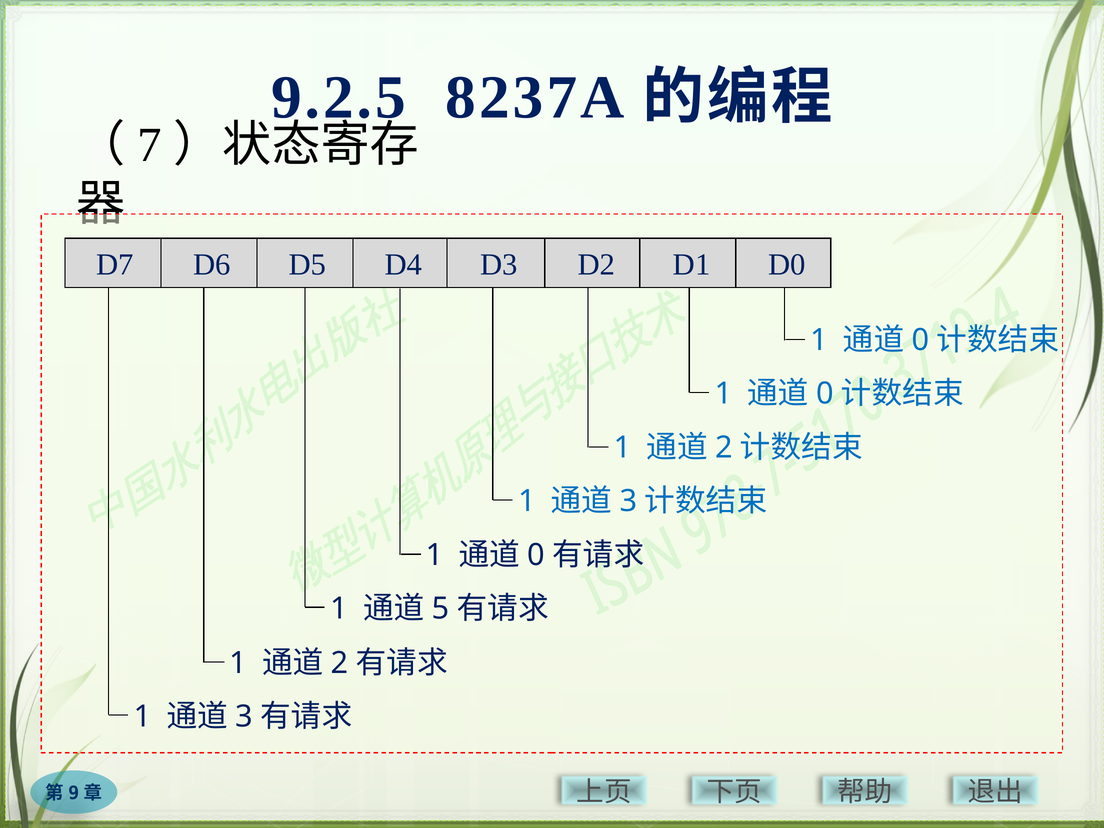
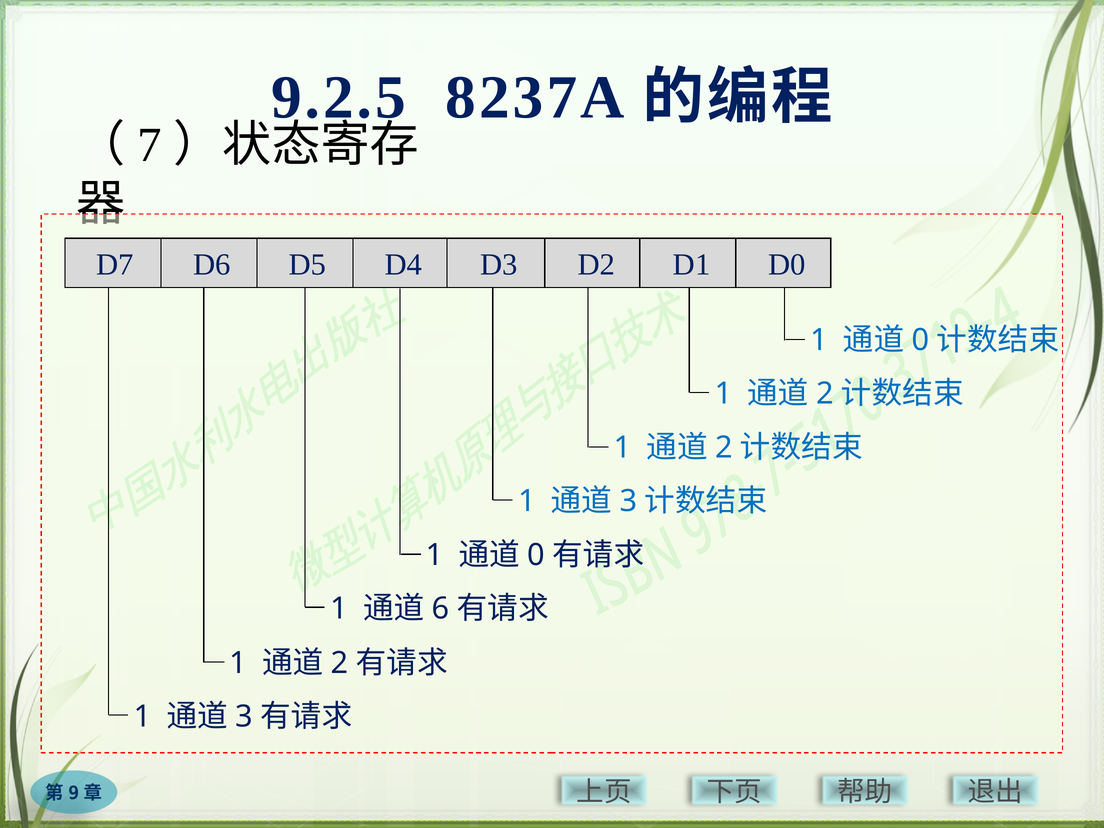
0: 0 -> 2 (825, 394)
5: 5 -> 6 (441, 609)
